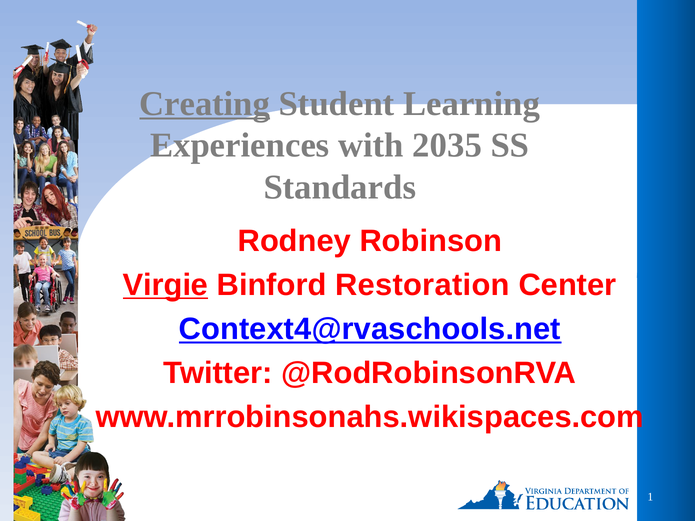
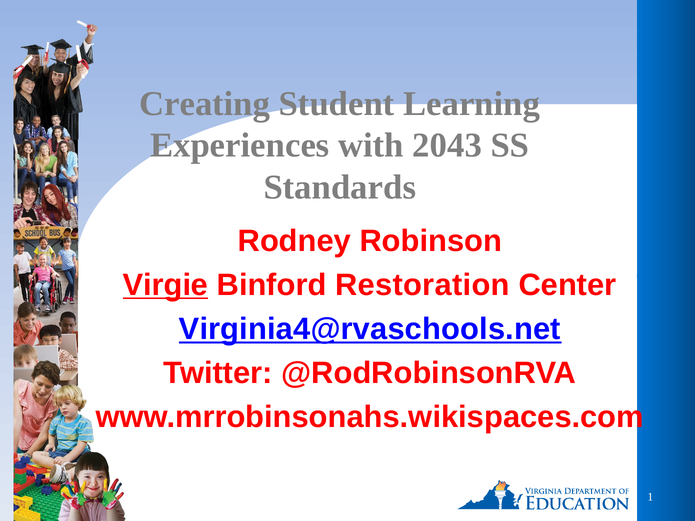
Creating underline: present -> none (205, 104)
2035: 2035 -> 2043 (447, 145)
Context4@rvaschools.net: Context4@rvaschools.net -> Virginia4@rvaschools.net (370, 329)
